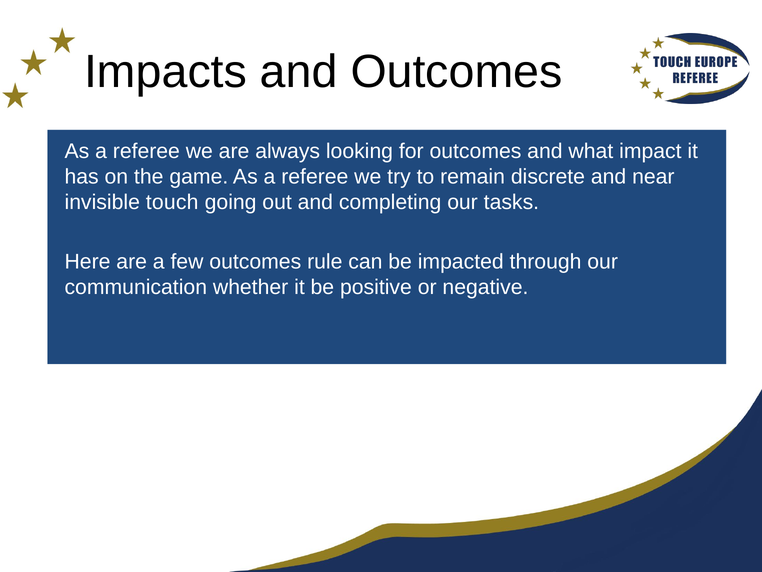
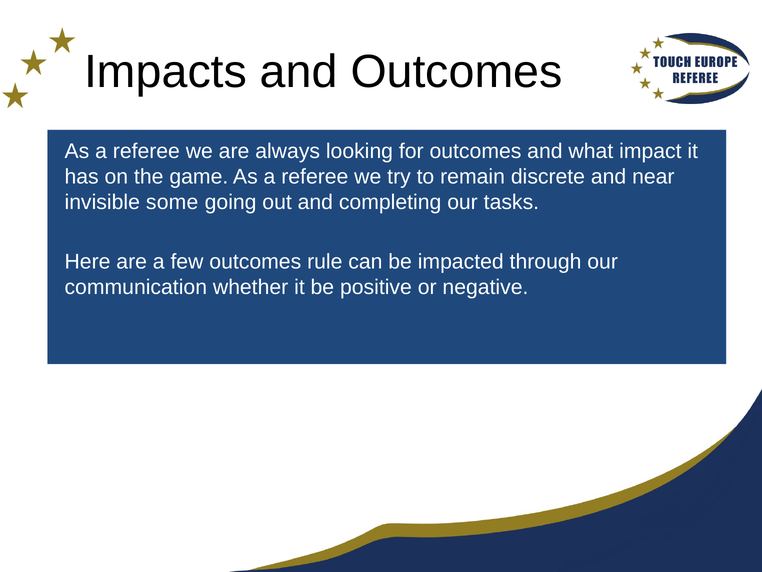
touch: touch -> some (172, 202)
